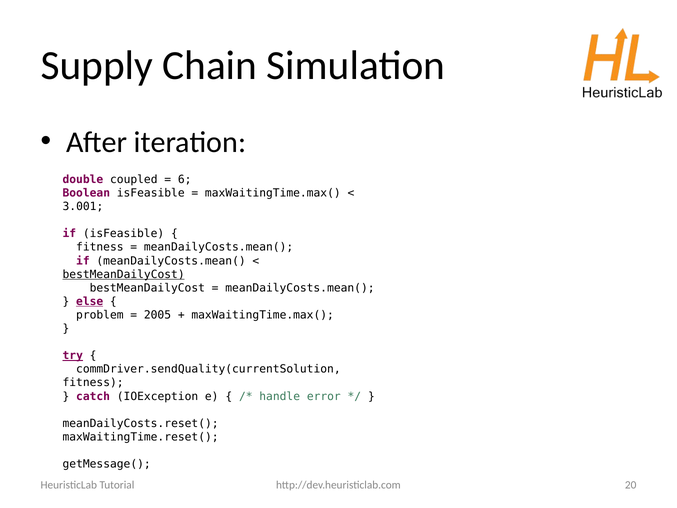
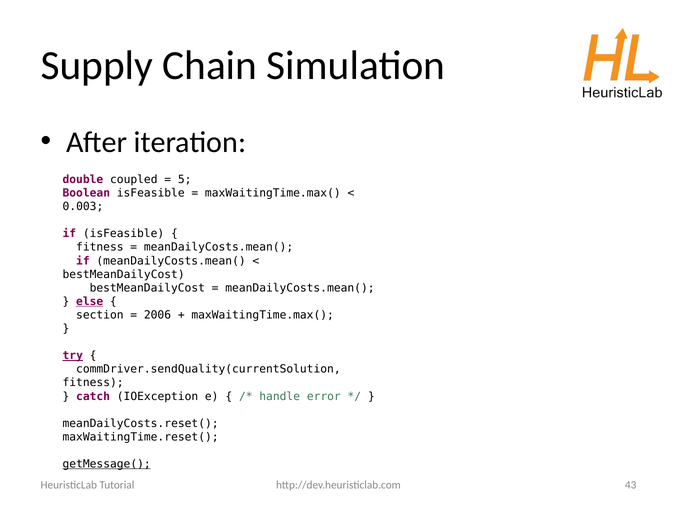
6: 6 -> 5 (185, 179)
3.001: 3.001 -> 0.003 (83, 207)
bestMeanDailyCost underline: present -> none (124, 274)
problem: problem -> section (100, 315)
2005: 2005 -> 2006 (158, 315)
getMessage( underline: none -> present (107, 464)
20: 20 -> 43 (631, 485)
